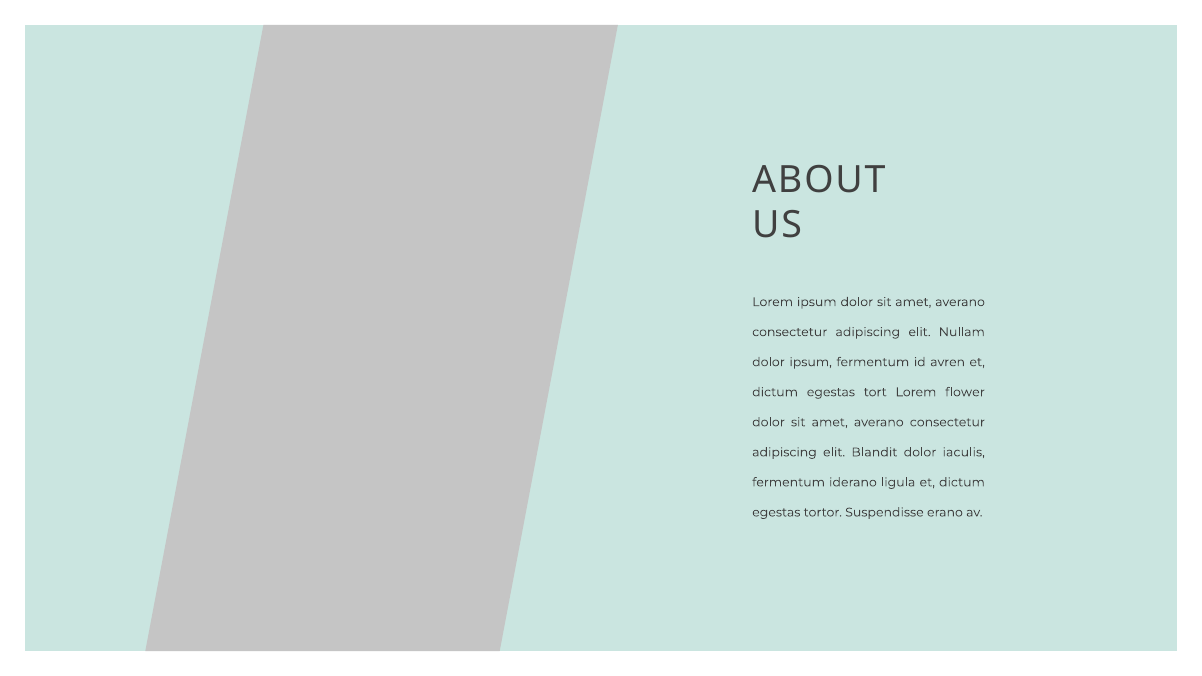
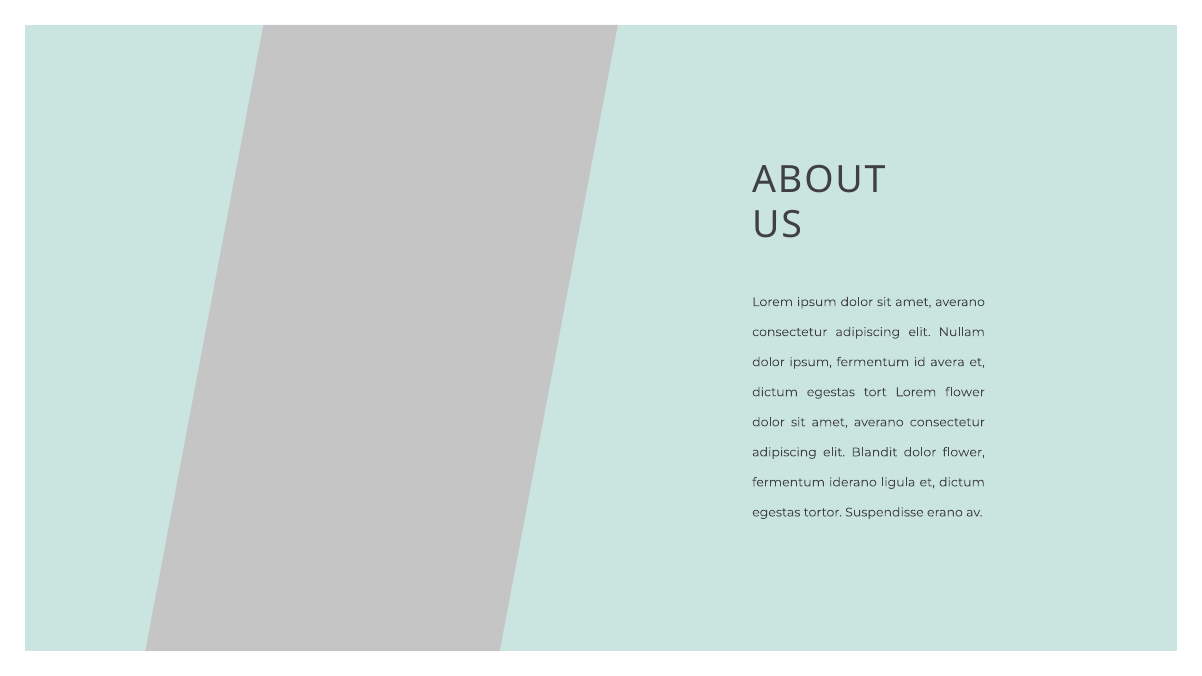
avren: avren -> avera (948, 362)
dolor iaculis: iaculis -> flower (964, 452)
